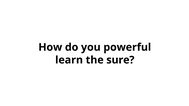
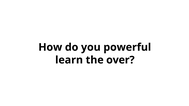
sure: sure -> over (120, 60)
